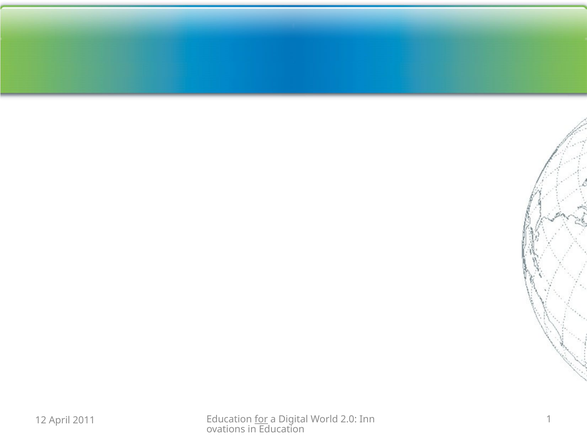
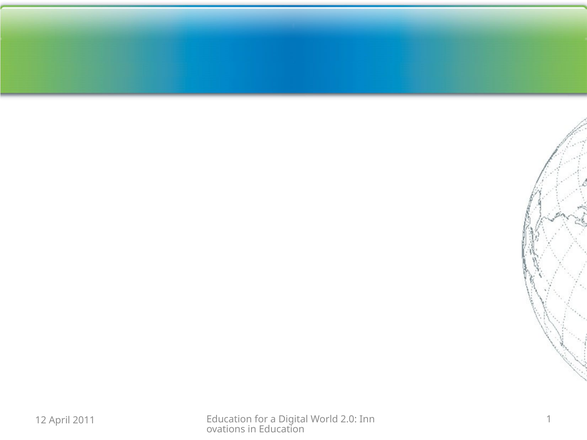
for underline: present -> none (261, 420)
